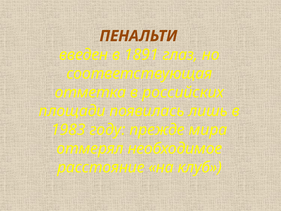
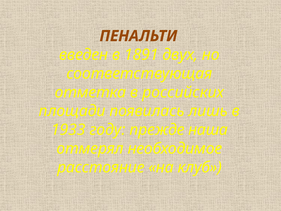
глаз: глаз -> двух (180, 55)
1983: 1983 -> 1933 (68, 130)
мира: мира -> наша (208, 130)
